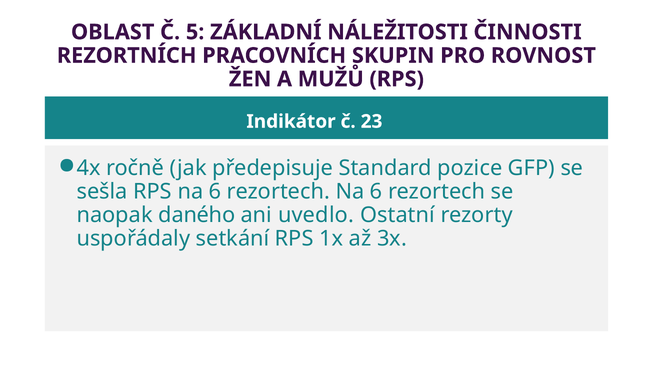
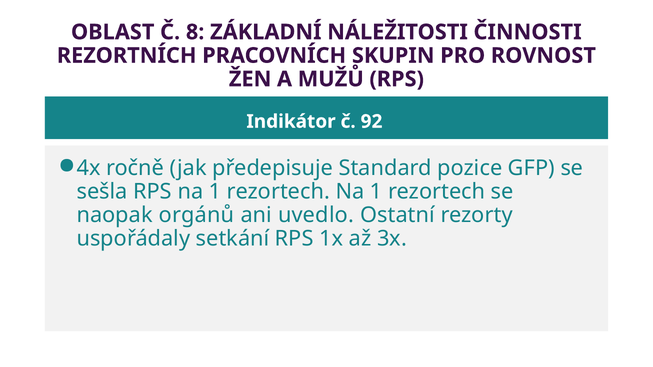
5: 5 -> 8 (195, 32)
23: 23 -> 92 (372, 122)
RPS na 6: 6 -> 1 (215, 192)
rezortech Na 6: 6 -> 1 (376, 192)
daného: daného -> orgánů (197, 215)
